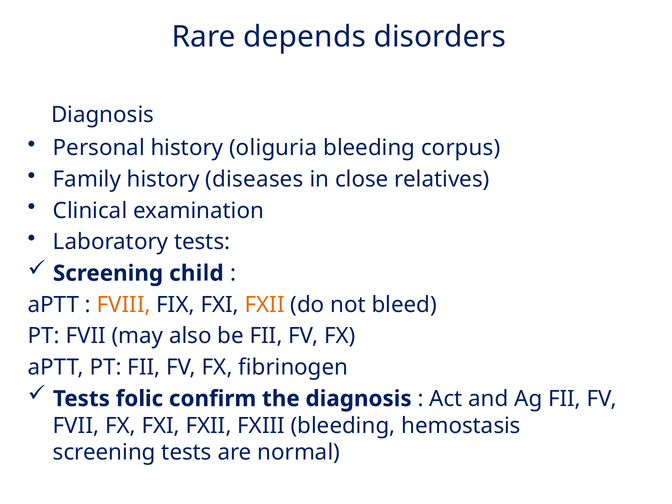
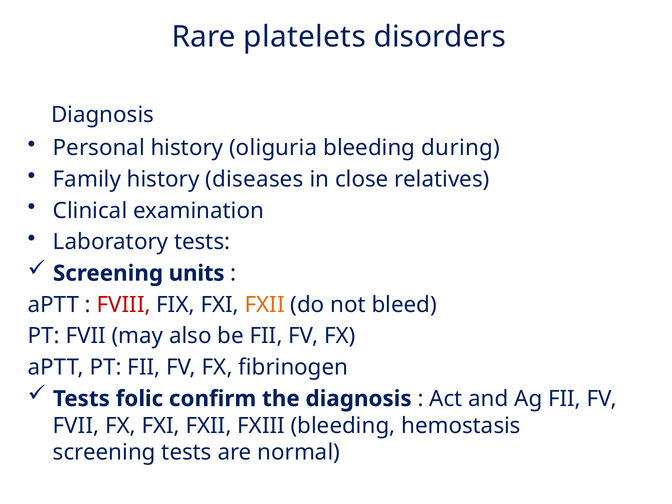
depends: depends -> platelets (305, 37)
corpus: corpus -> during (461, 148)
child: child -> units (197, 273)
FVIII colour: orange -> red (124, 305)
